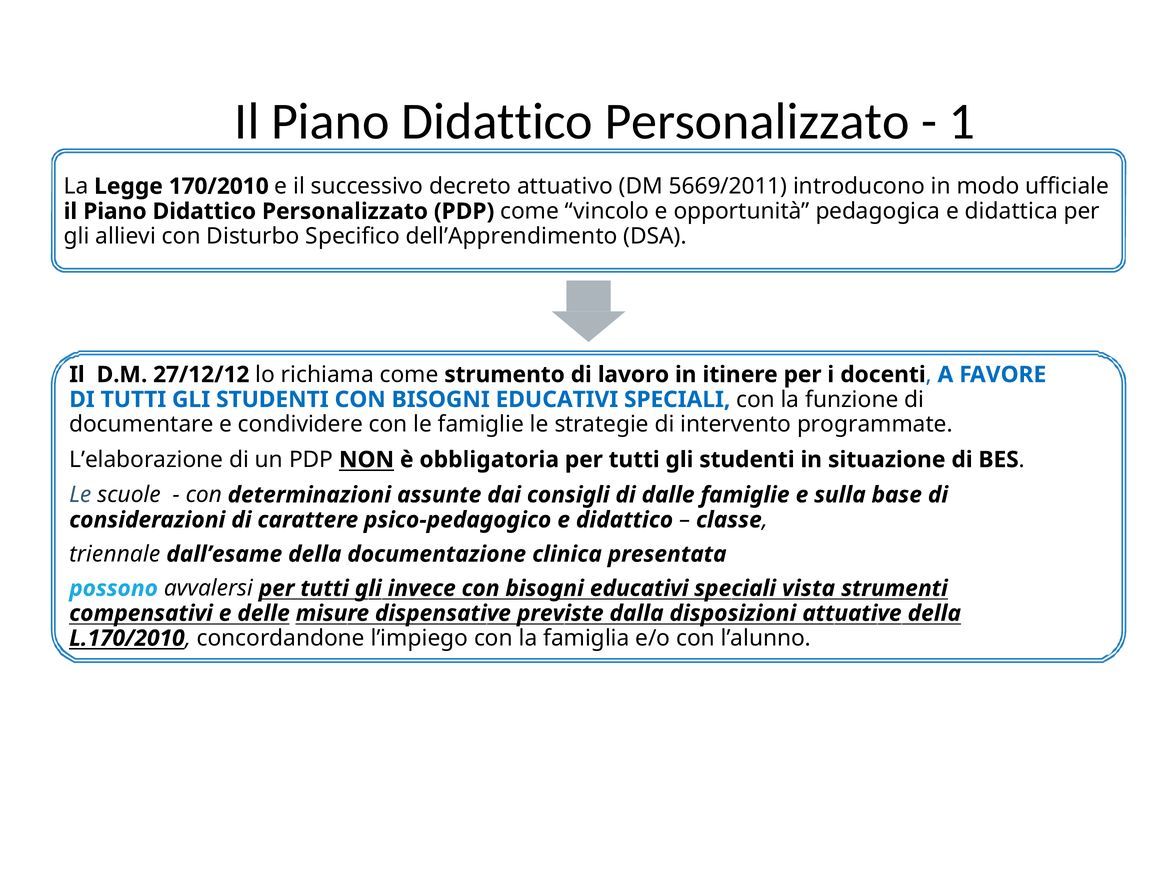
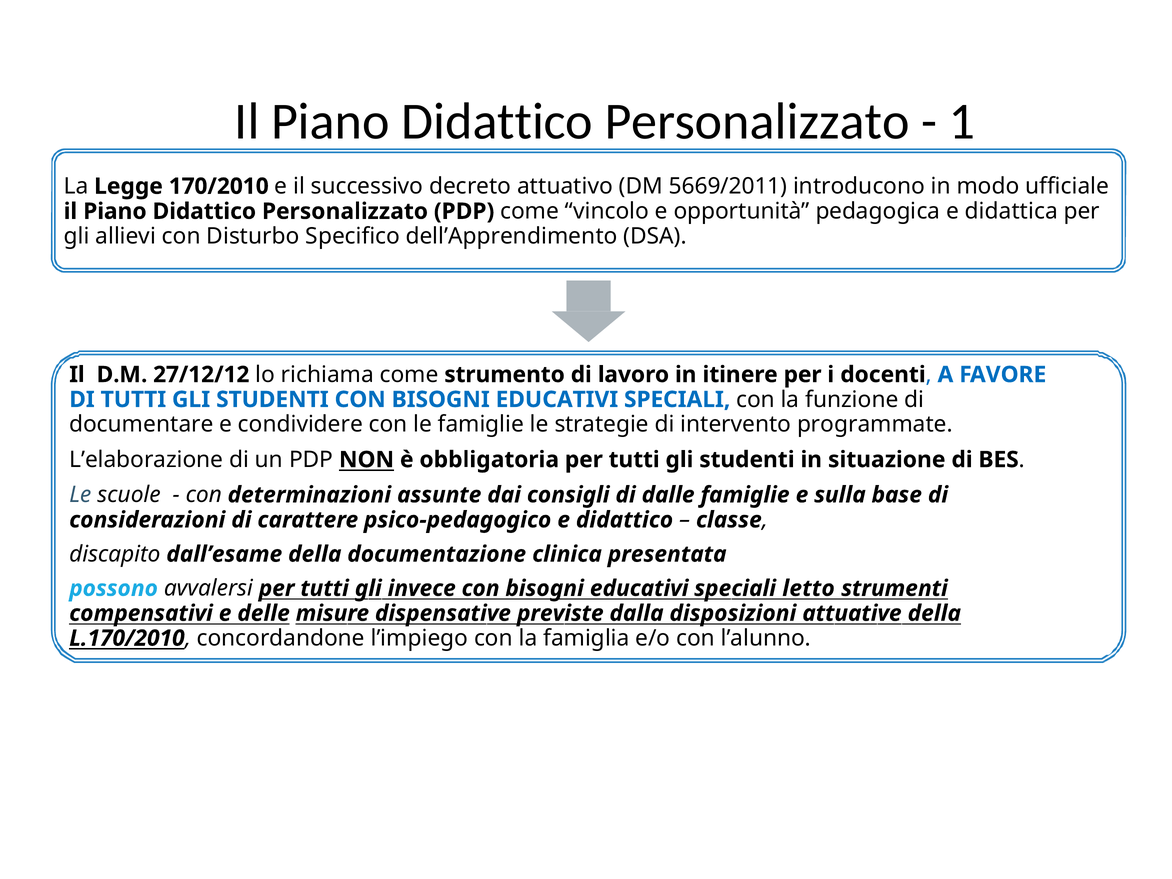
triennale: triennale -> discapito (115, 554)
vista: vista -> letto (809, 588)
